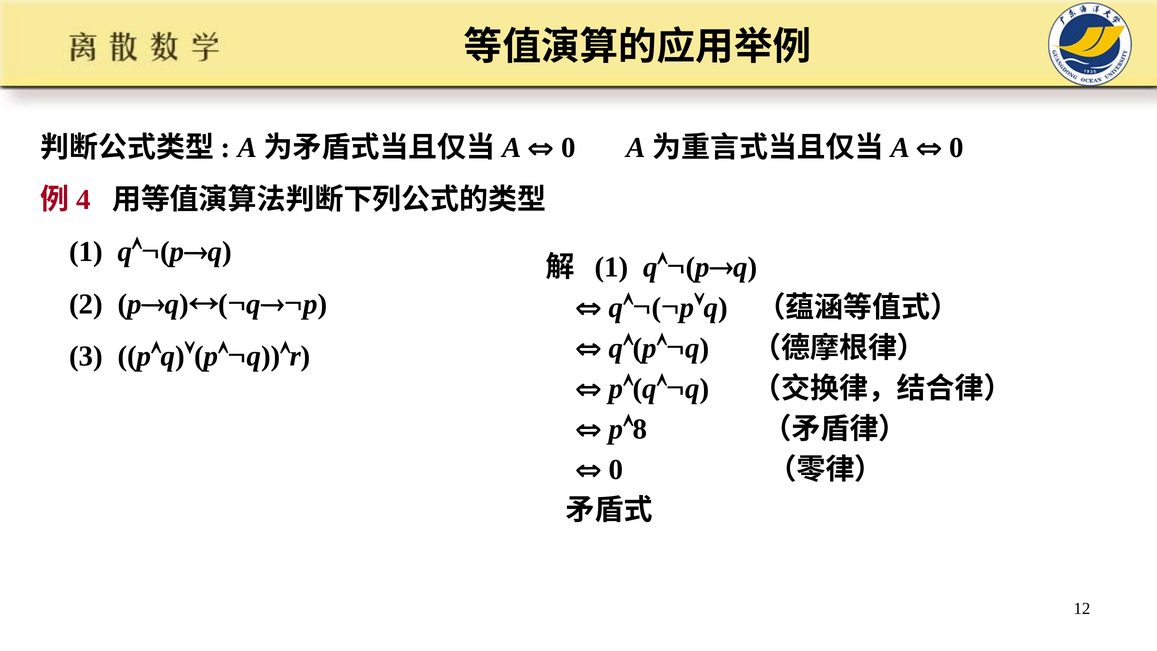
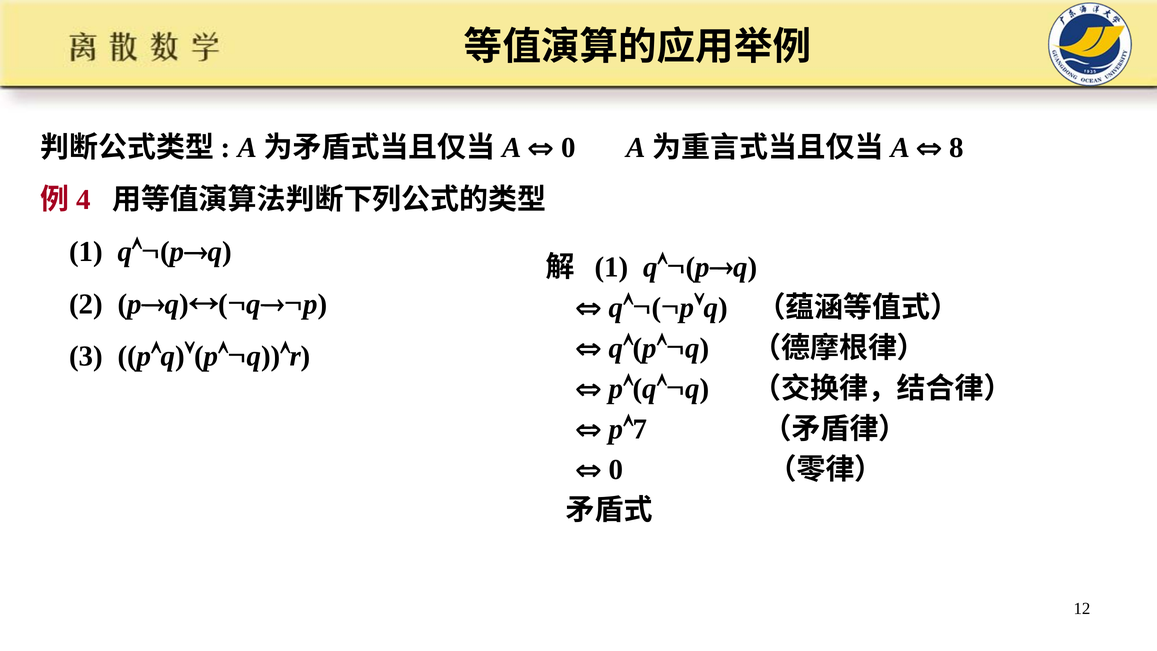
0: 0 -> 8 (957, 148)
8: 8 -> 7 (640, 429)
